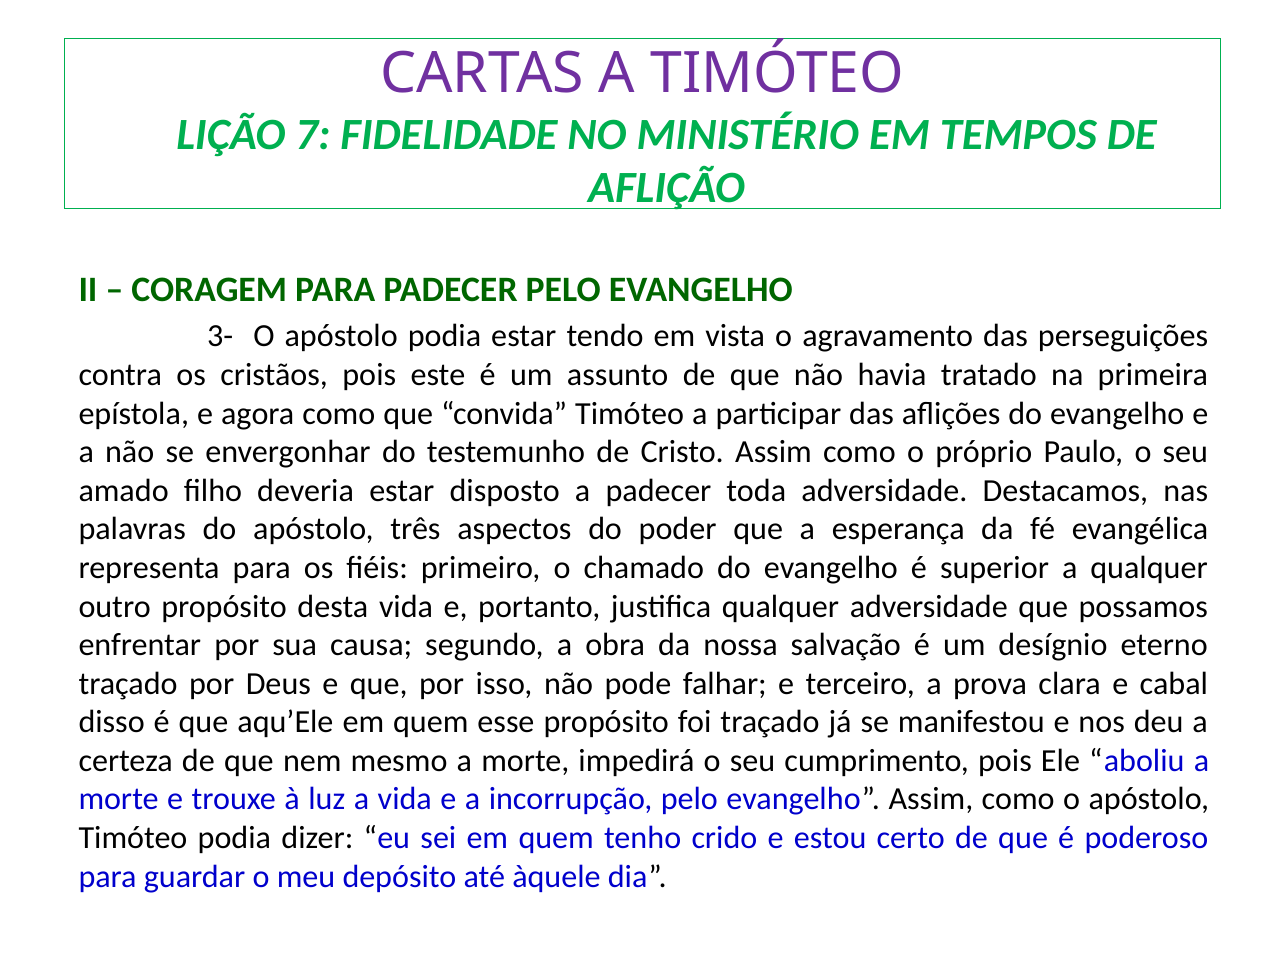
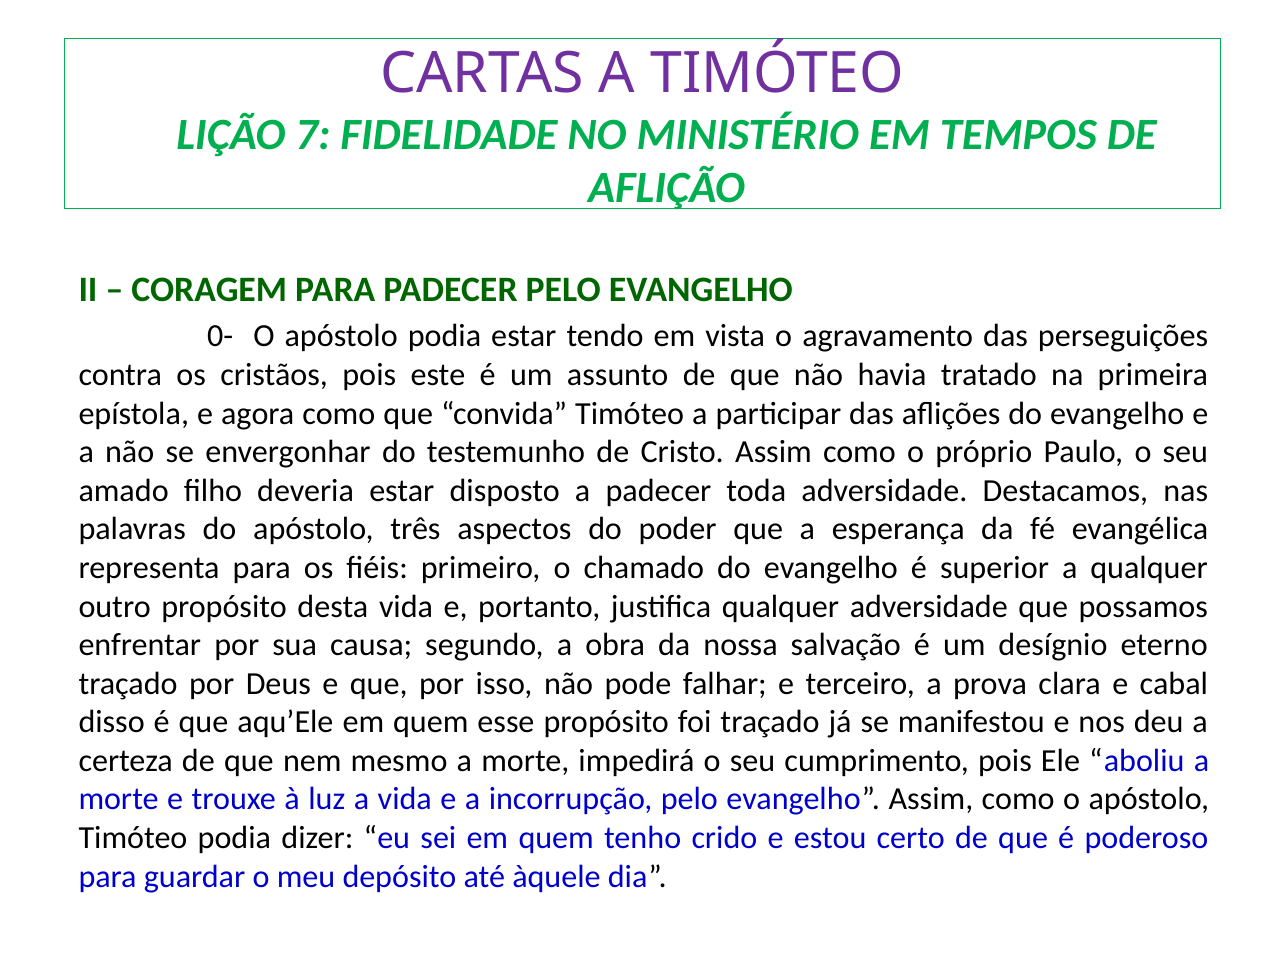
3-: 3- -> 0- (220, 335)
